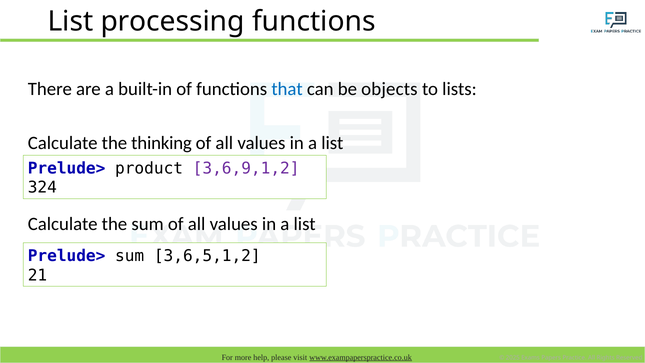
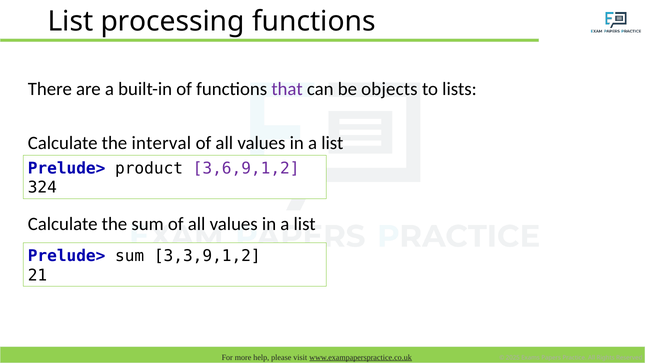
that colour: blue -> purple (287, 89)
thinking: thinking -> interval (161, 143)
3,6,5,1,2: 3,6,5,1,2 -> 3,3,9,1,2 (207, 256)
